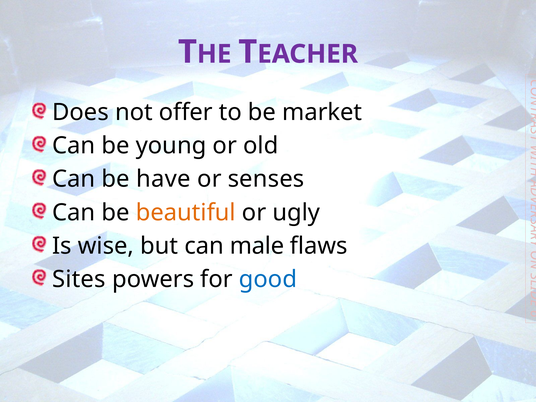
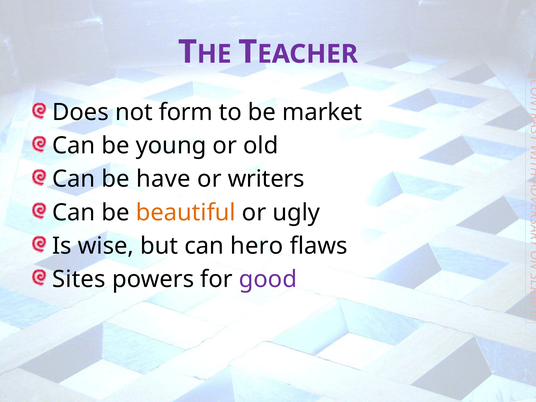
offer: offer -> form (186, 112)
senses: senses -> writers (266, 179)
male: male -> hero (257, 246)
good colour: blue -> purple (268, 279)
